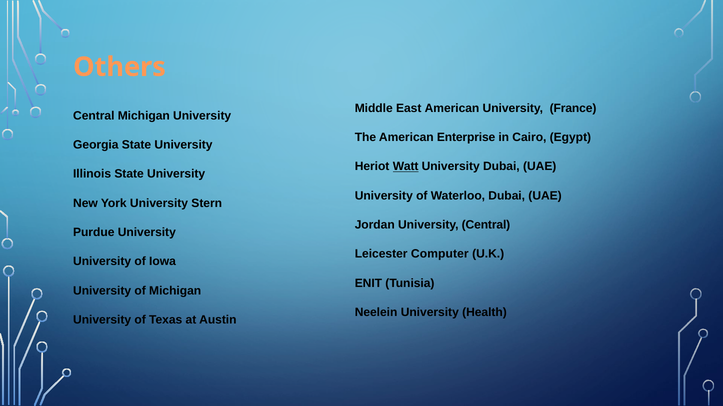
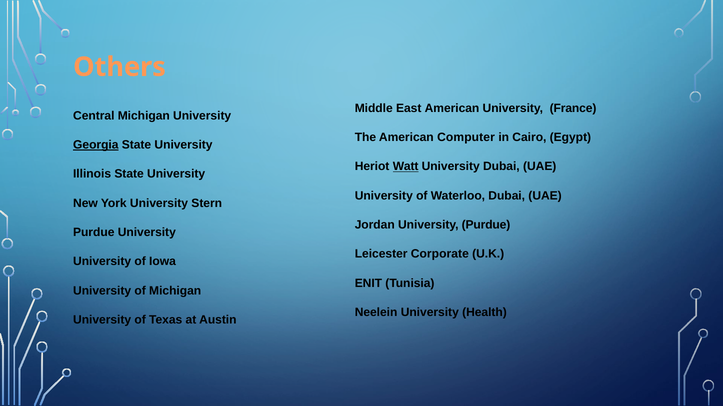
Enterprise: Enterprise -> Computer (466, 138)
Georgia underline: none -> present (96, 145)
University Central: Central -> Purdue (486, 225)
Computer: Computer -> Corporate (440, 254)
